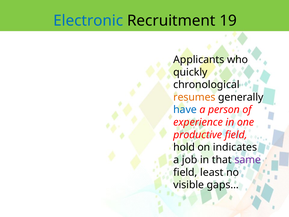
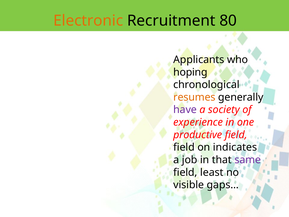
Electronic colour: blue -> orange (88, 21)
19: 19 -> 80 (228, 21)
quickly: quickly -> hoping (190, 72)
have colour: blue -> purple (185, 110)
person: person -> society (224, 110)
hold: hold -> field (184, 147)
